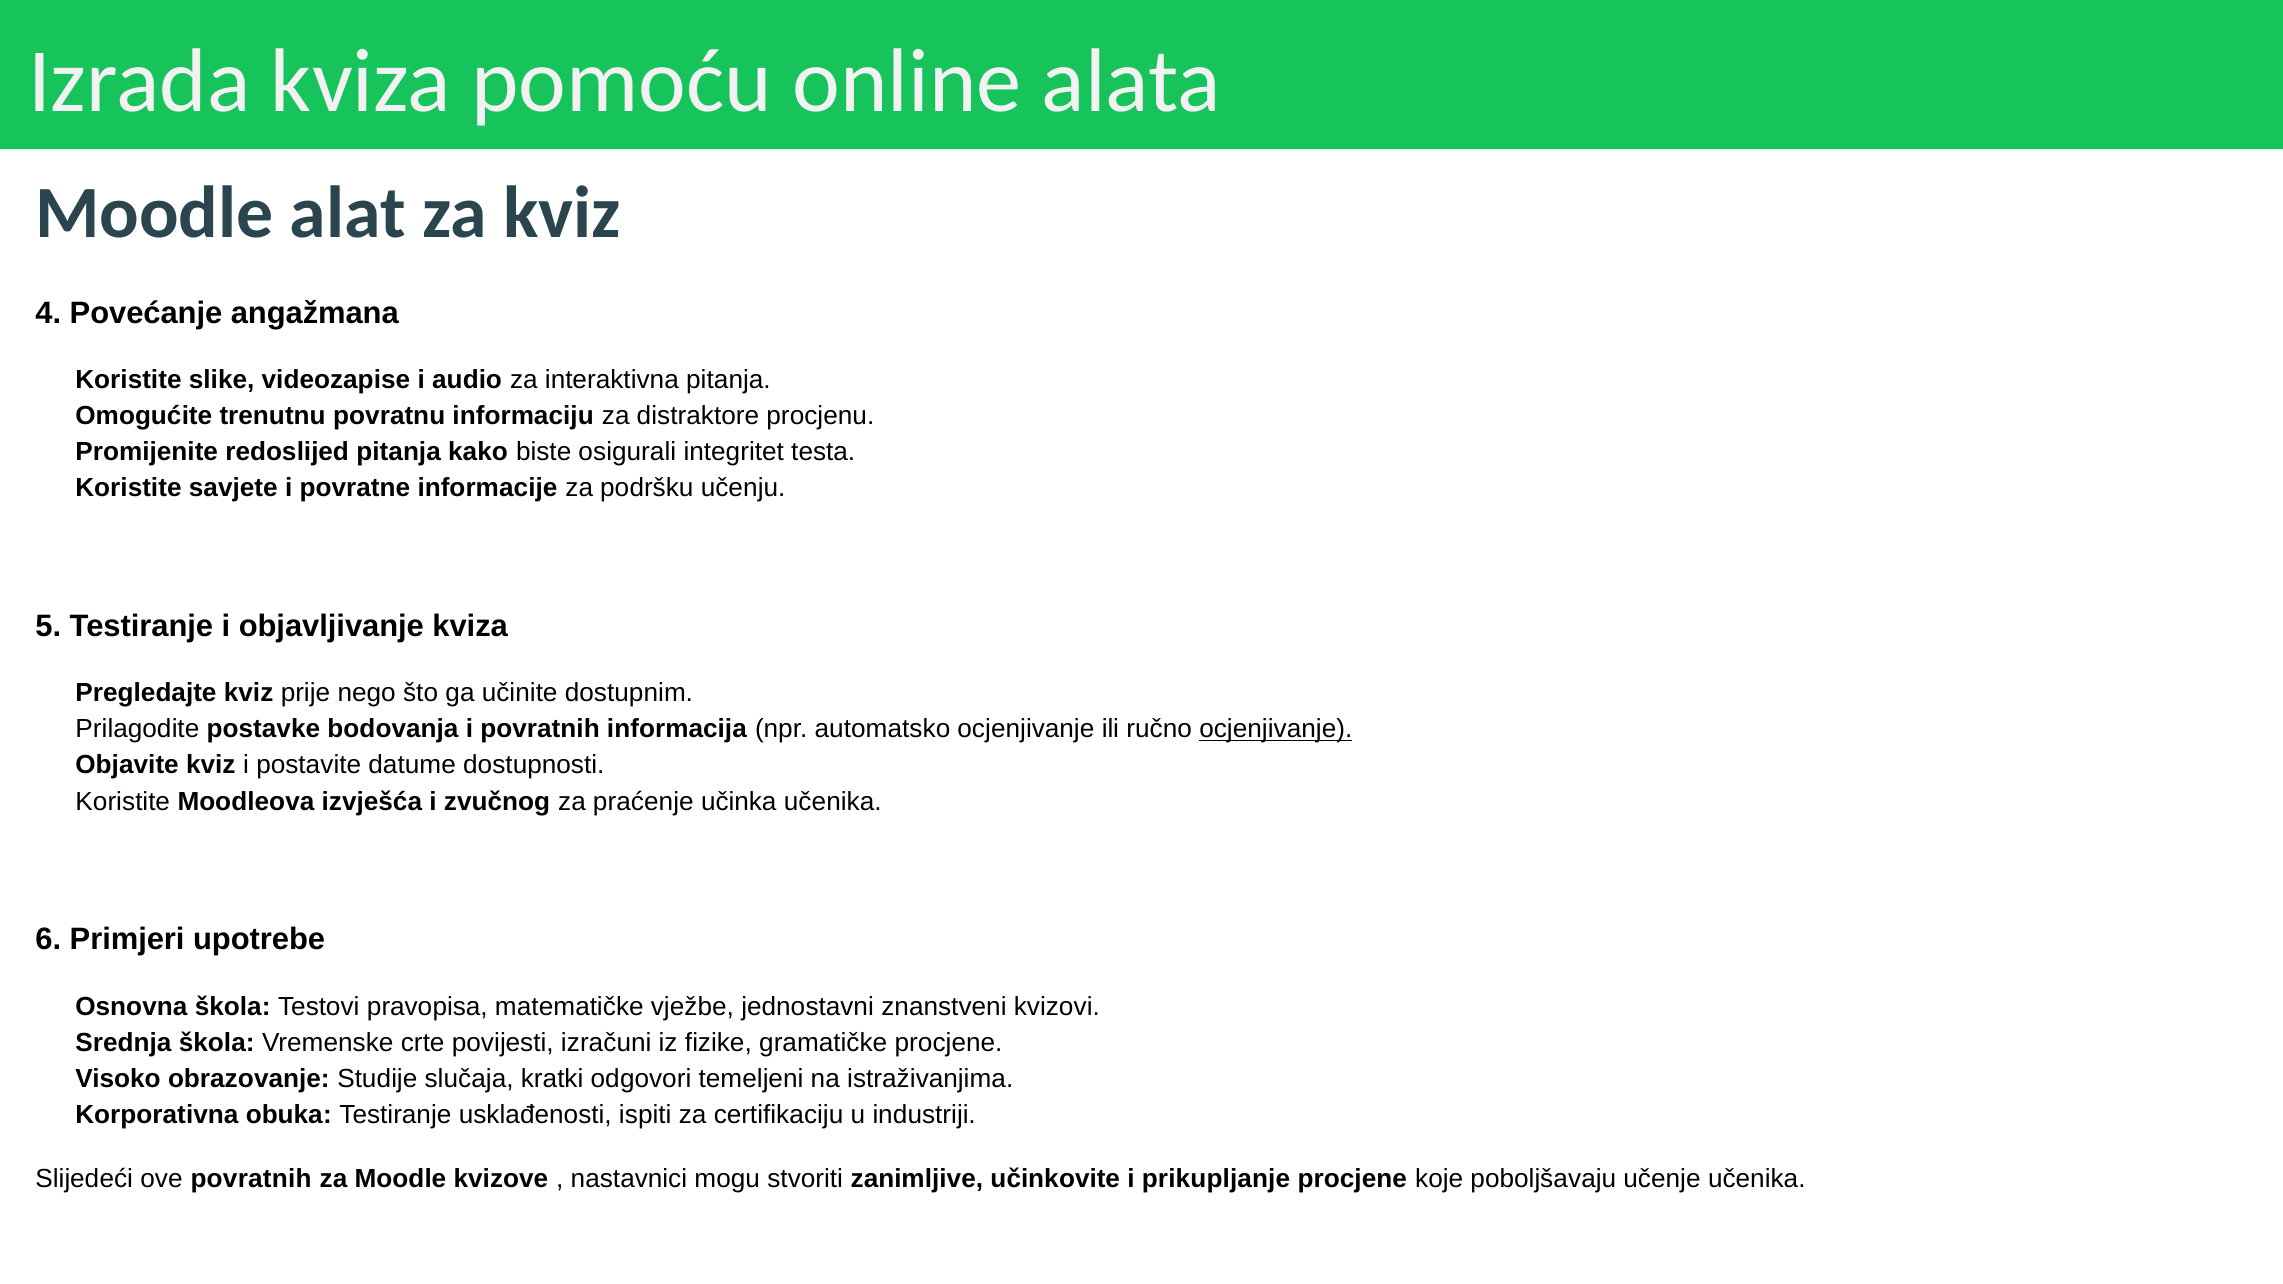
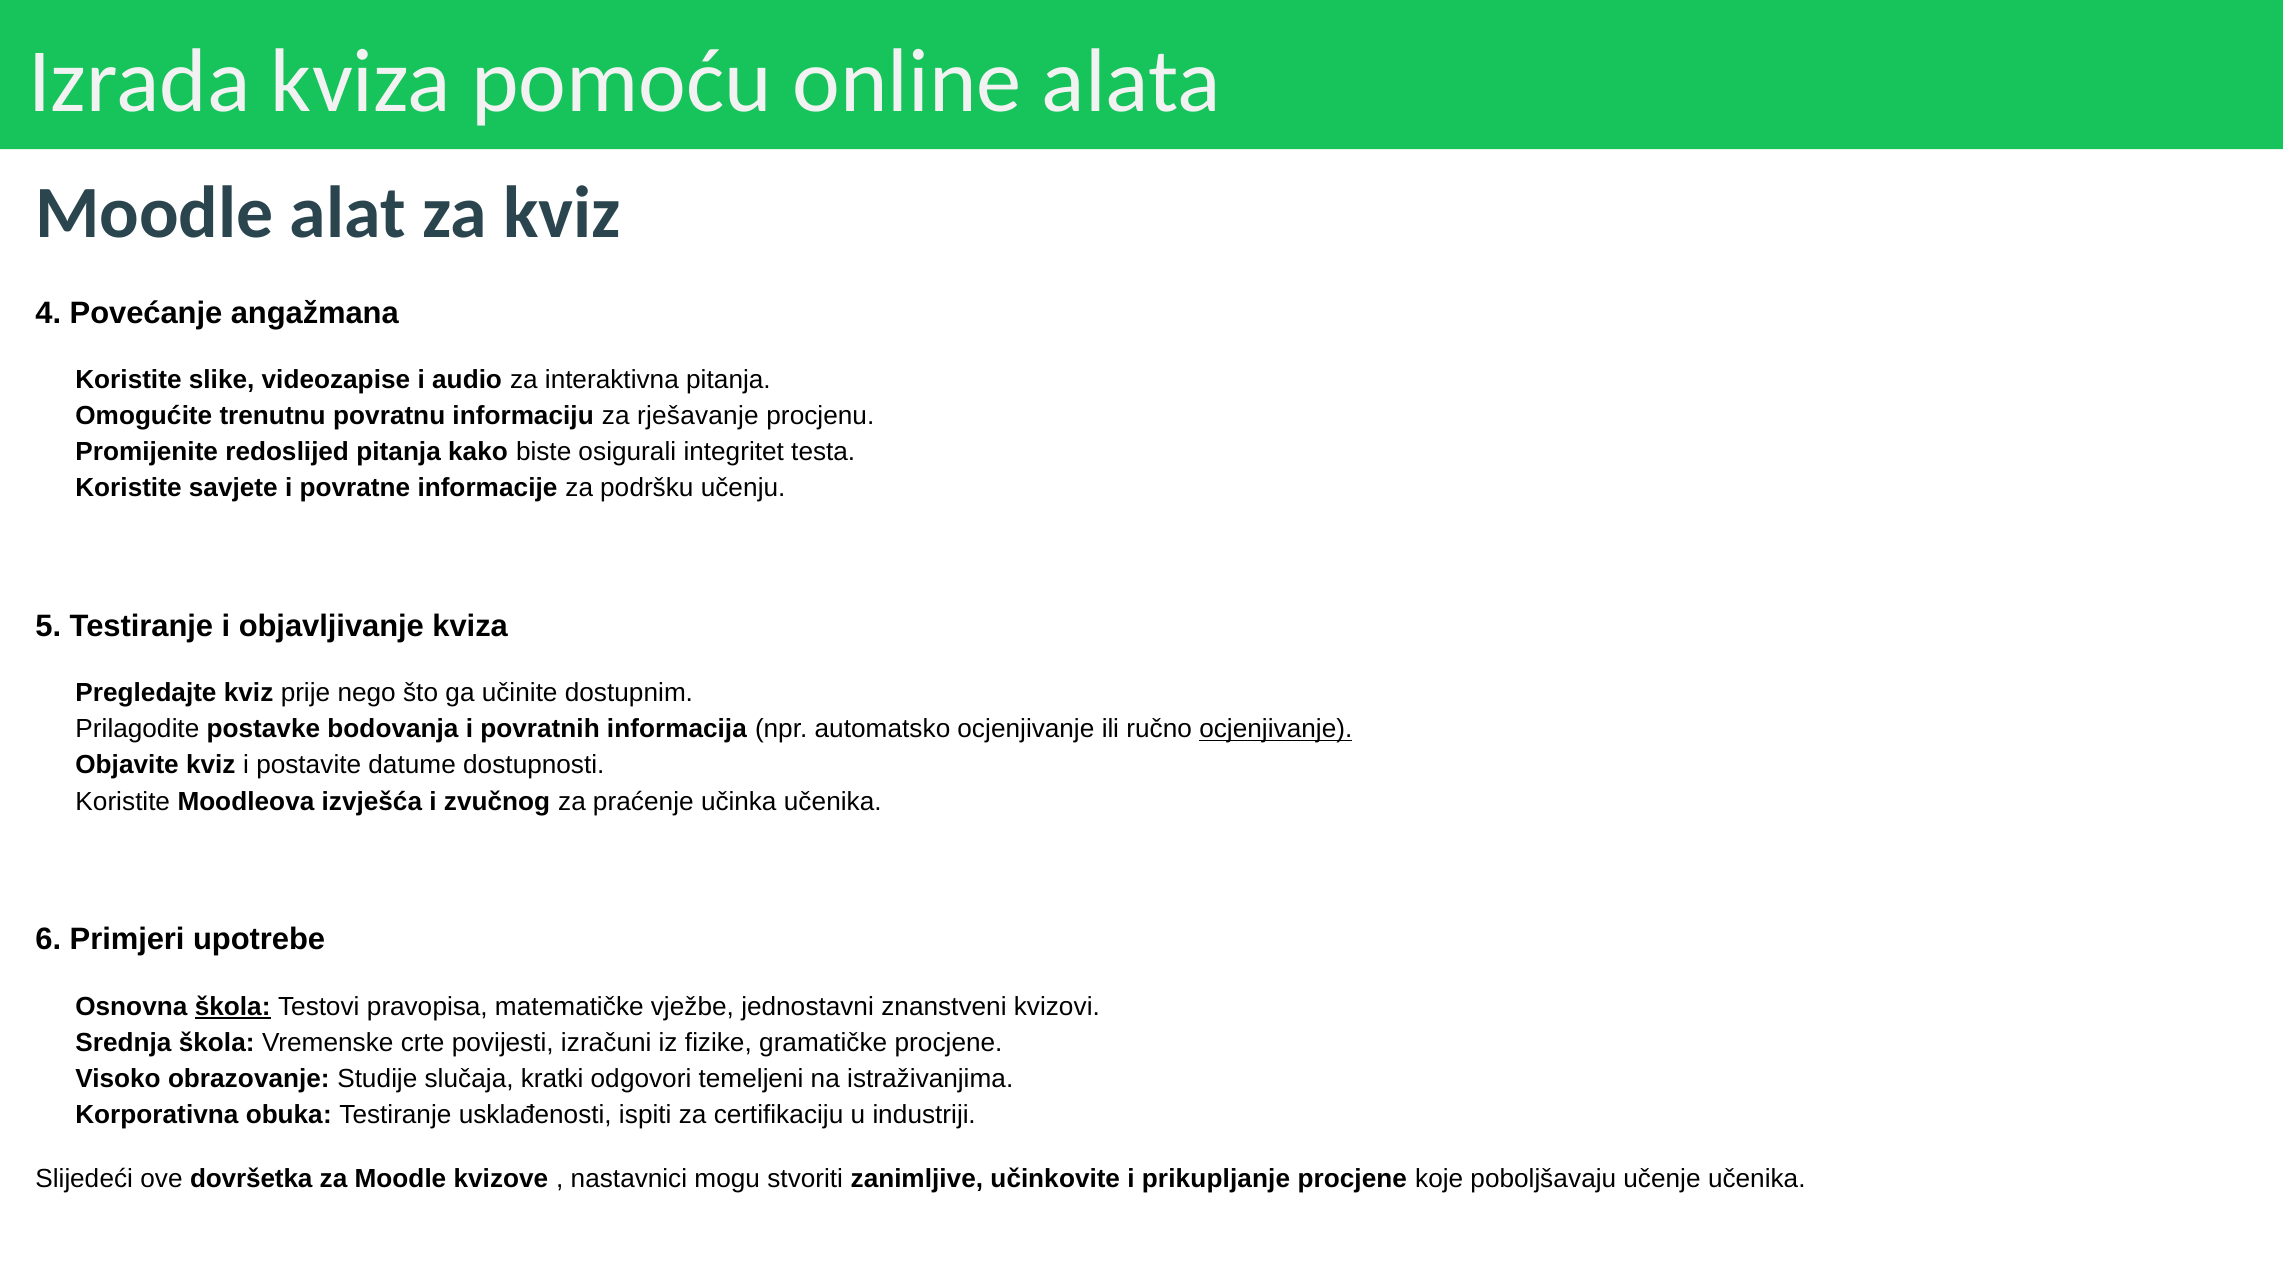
distraktore: distraktore -> rješavanje (698, 416)
škola underline: none -> present (233, 1007)
ove povratnih: povratnih -> dovršetka (251, 1179)
